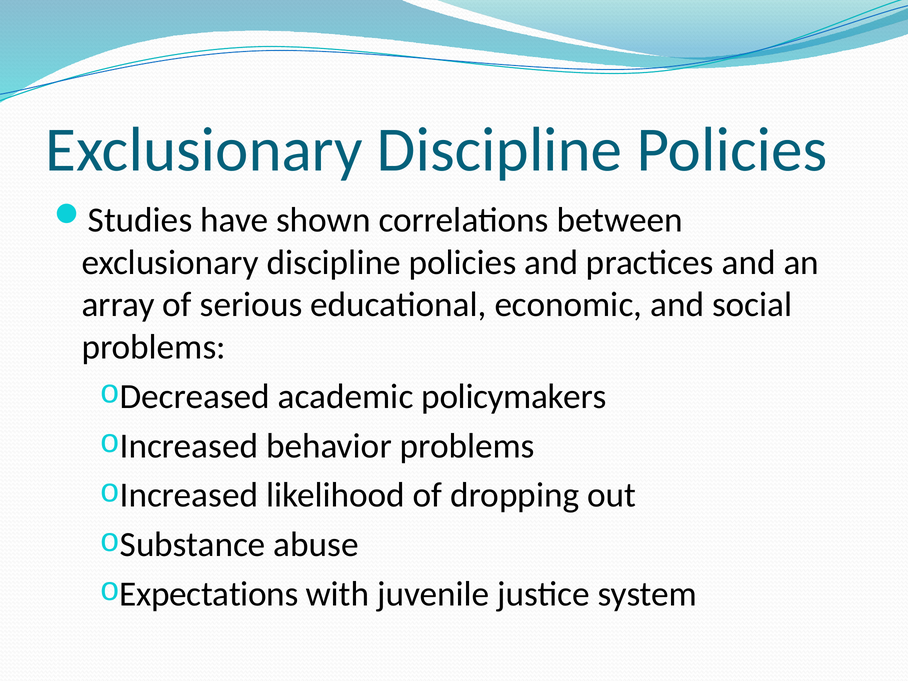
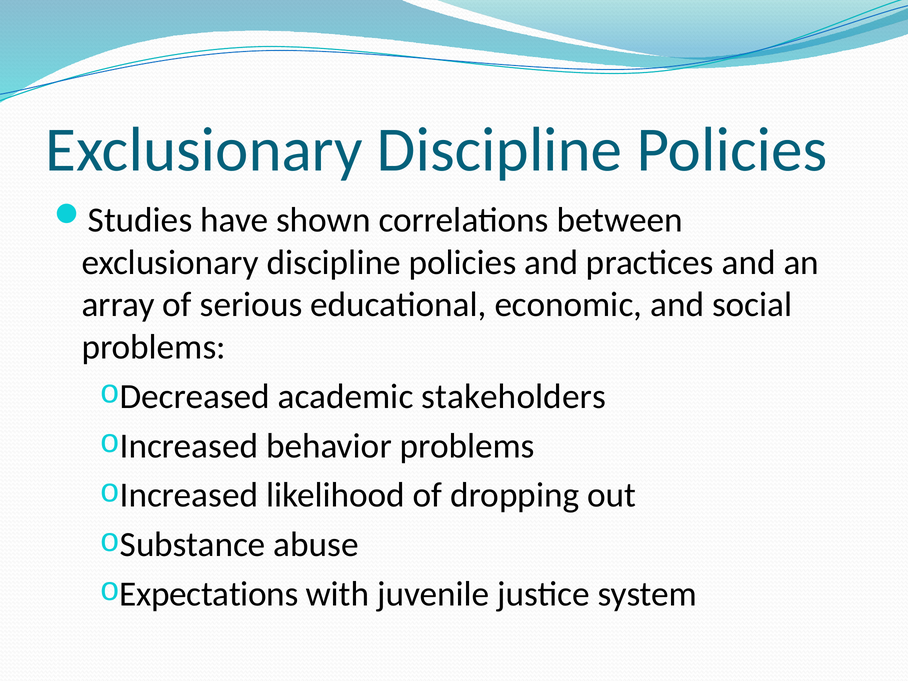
policymakers: policymakers -> stakeholders (514, 396)
